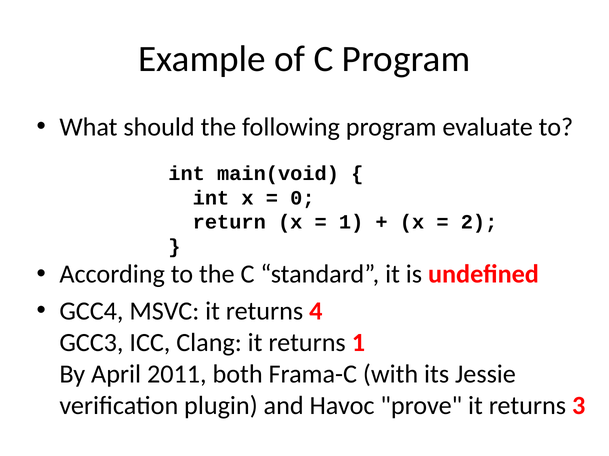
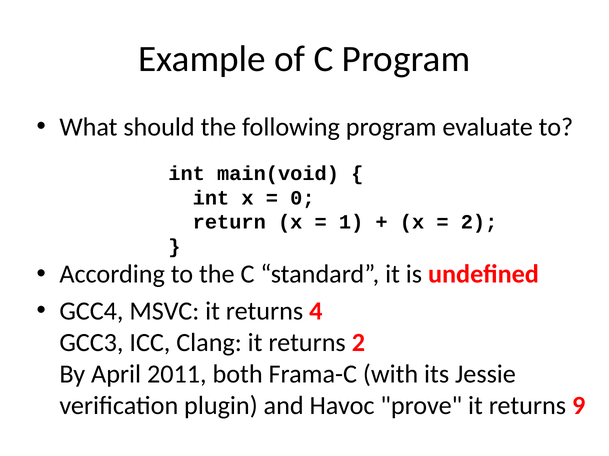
returns 1: 1 -> 2 (358, 343)
3: 3 -> 9 (579, 406)
